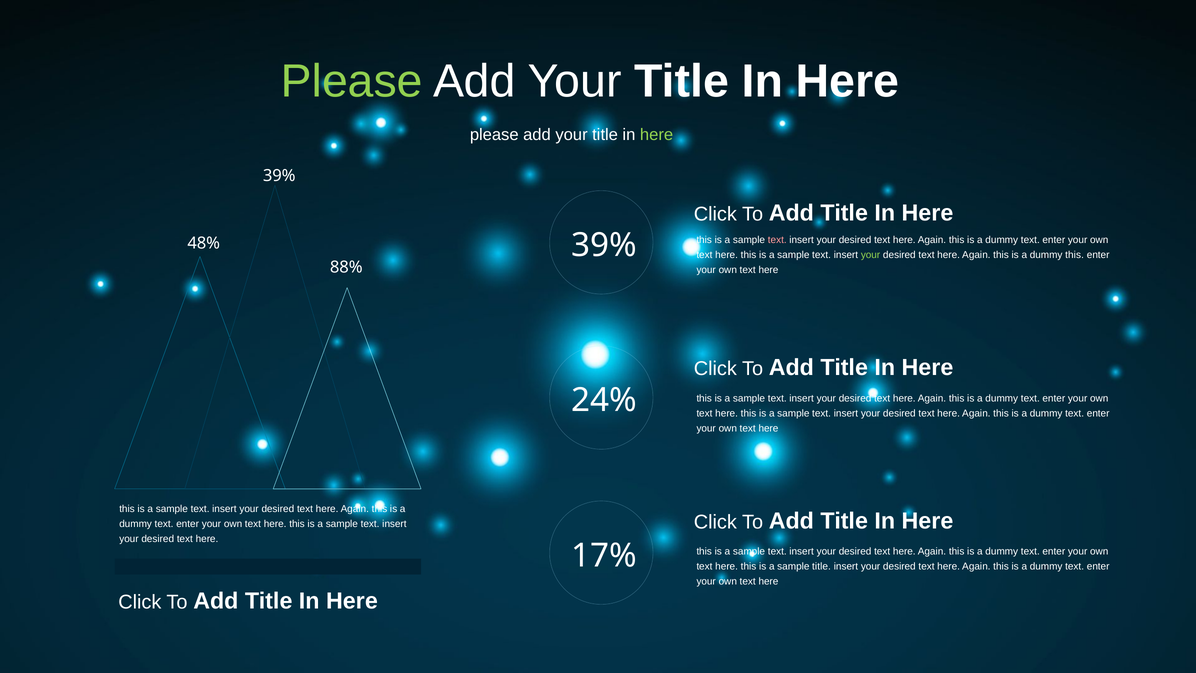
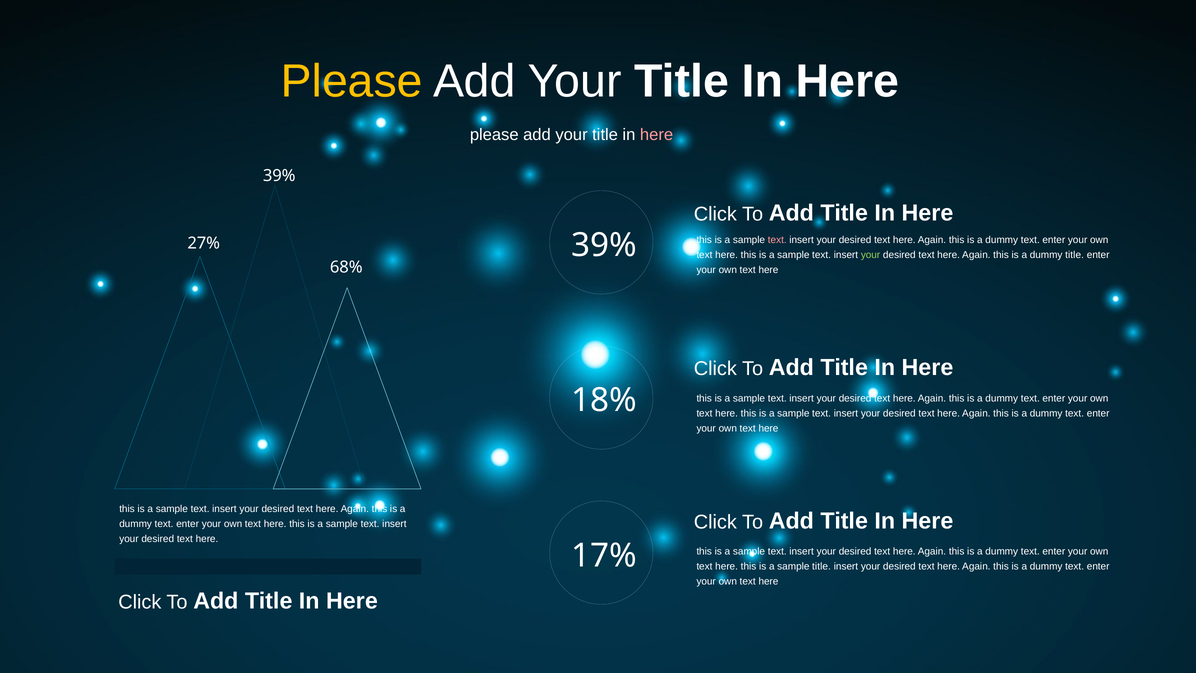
Please colour: light green -> yellow (352, 81)
here colour: light green -> pink (657, 135)
48%: 48% -> 27% (204, 243)
dummy this: this -> title (1075, 255)
88%: 88% -> 68% (346, 267)
24%: 24% -> 18% (604, 400)
